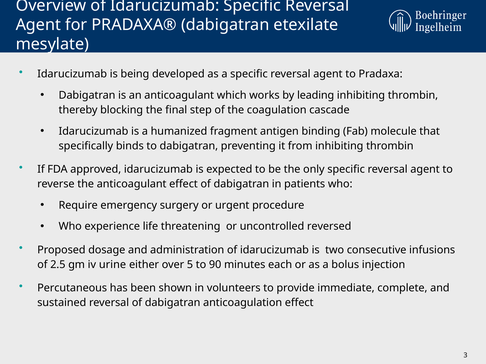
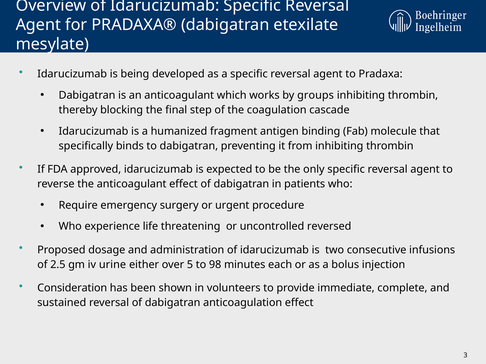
leading: leading -> groups (316, 95)
90: 90 -> 98 (215, 265)
Percutaneous: Percutaneous -> Consideration (72, 288)
